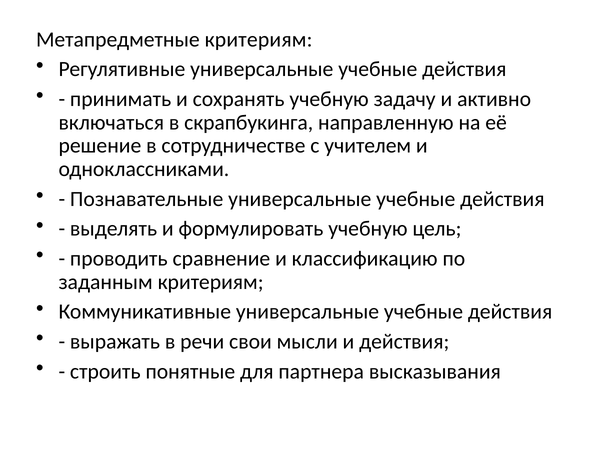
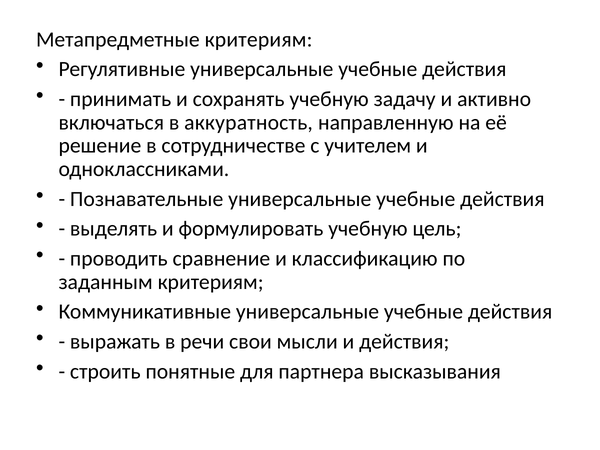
скрапбукинга: скрапбукинга -> аккуратность (249, 122)
